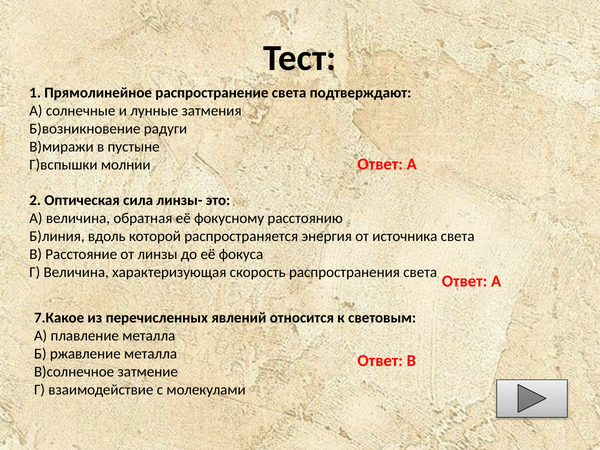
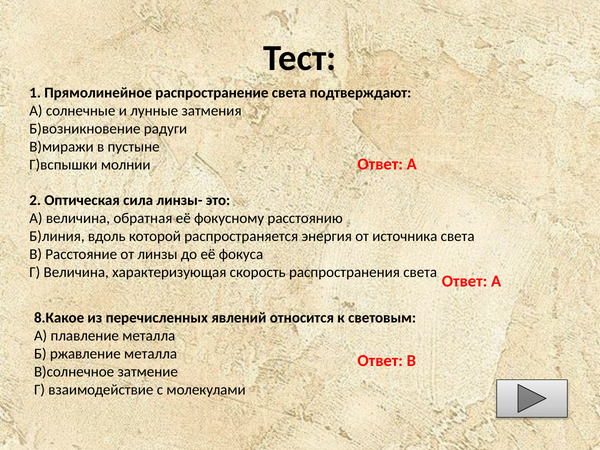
7.Какое: 7.Какое -> 8.Какое (59, 318)
